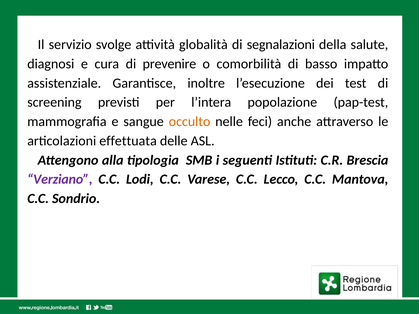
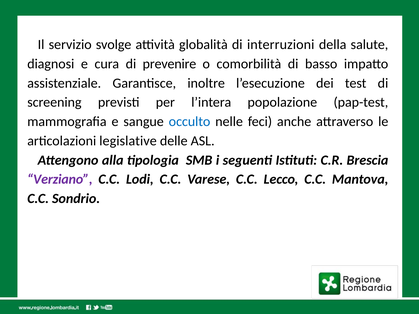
segnalazioni: segnalazioni -> interruzioni (281, 45)
occulto colour: orange -> blue (190, 122)
effettuata: effettuata -> legislative (128, 141)
